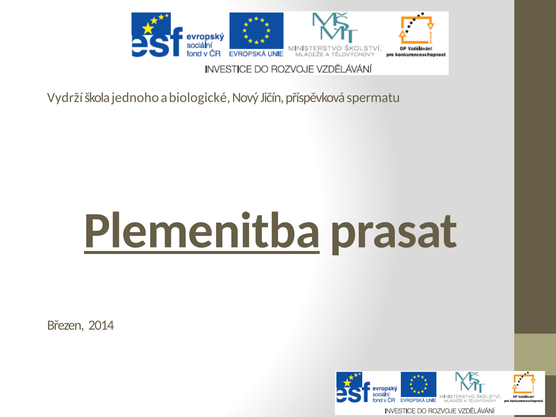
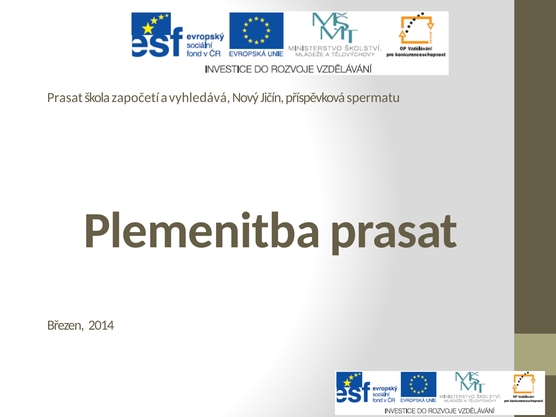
Vydrží: Vydrží -> Prasat (65, 98)
jednoho: jednoho -> započetí (135, 98)
biologické: biologické -> vyhledává (200, 98)
Plemenitba underline: present -> none (202, 231)
